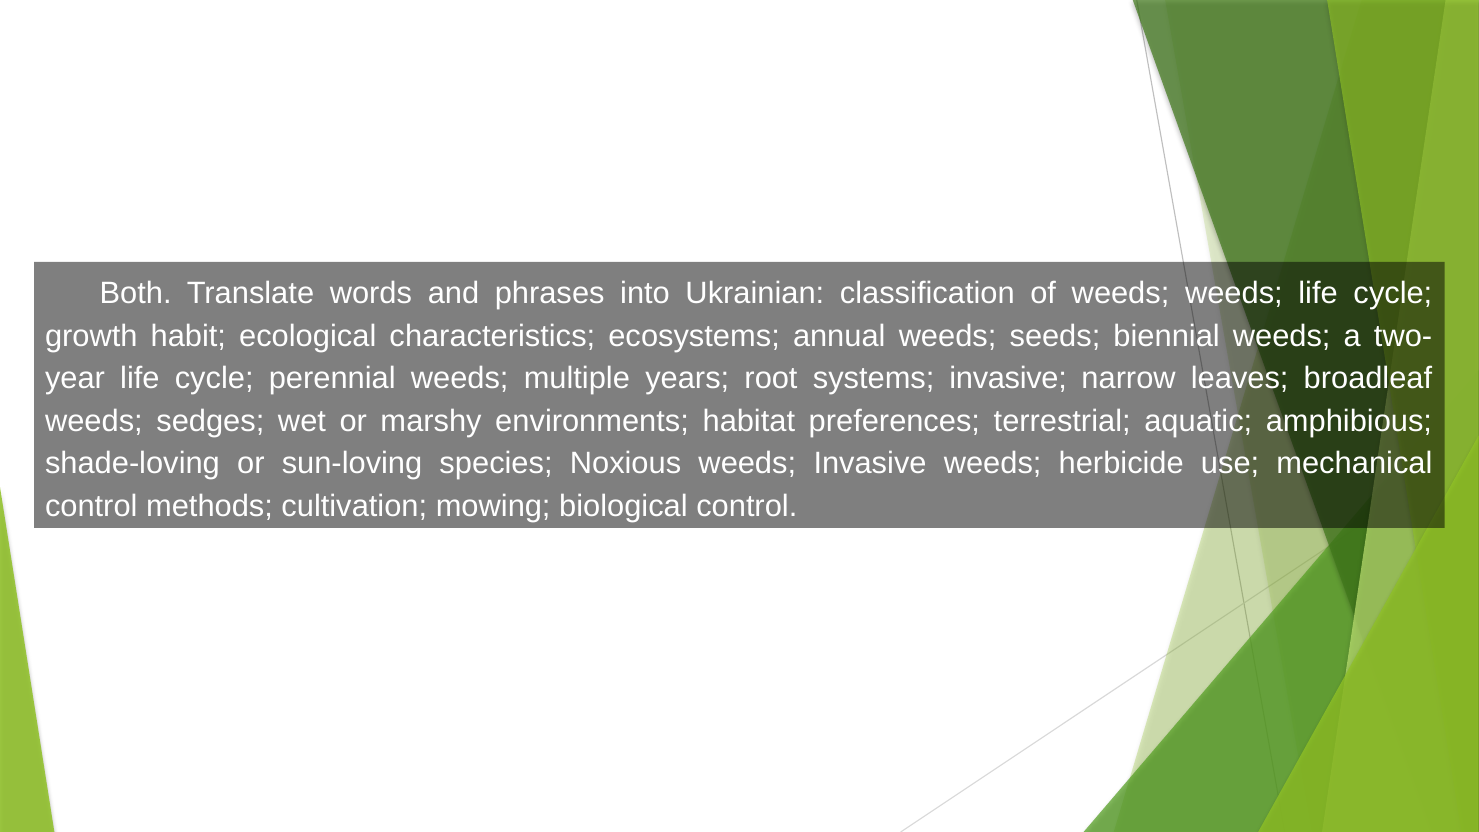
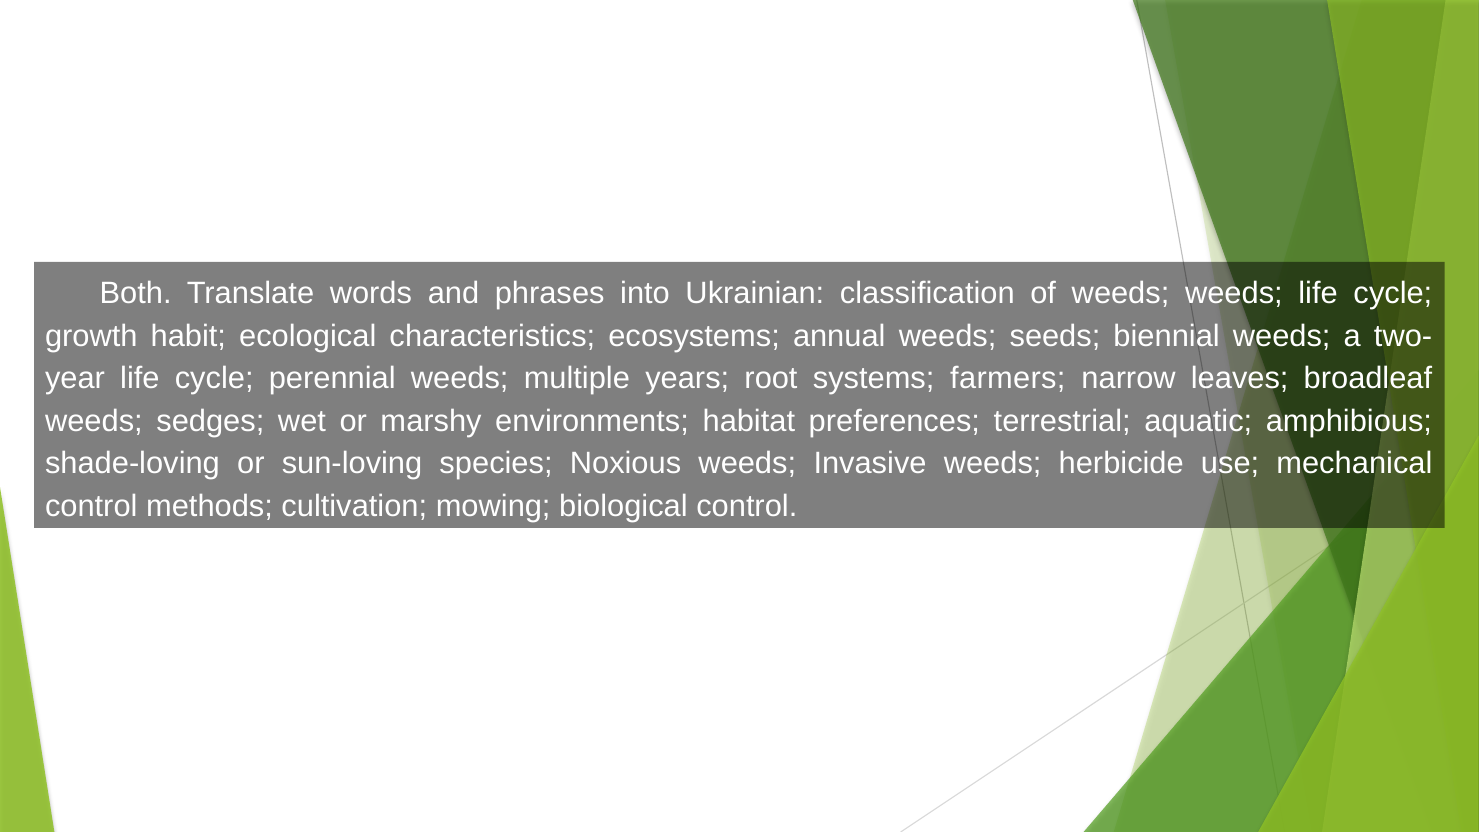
systems invasive: invasive -> farmers (1008, 379)
